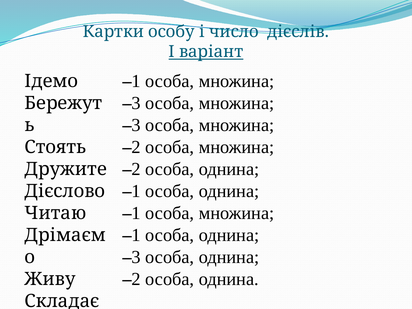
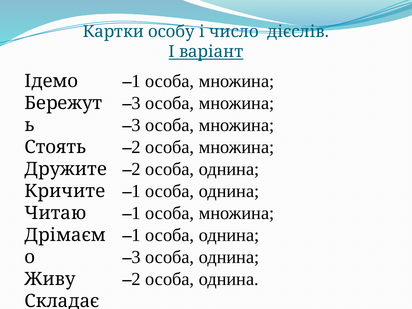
Дієслово: Дієслово -> Кричите (65, 191)
